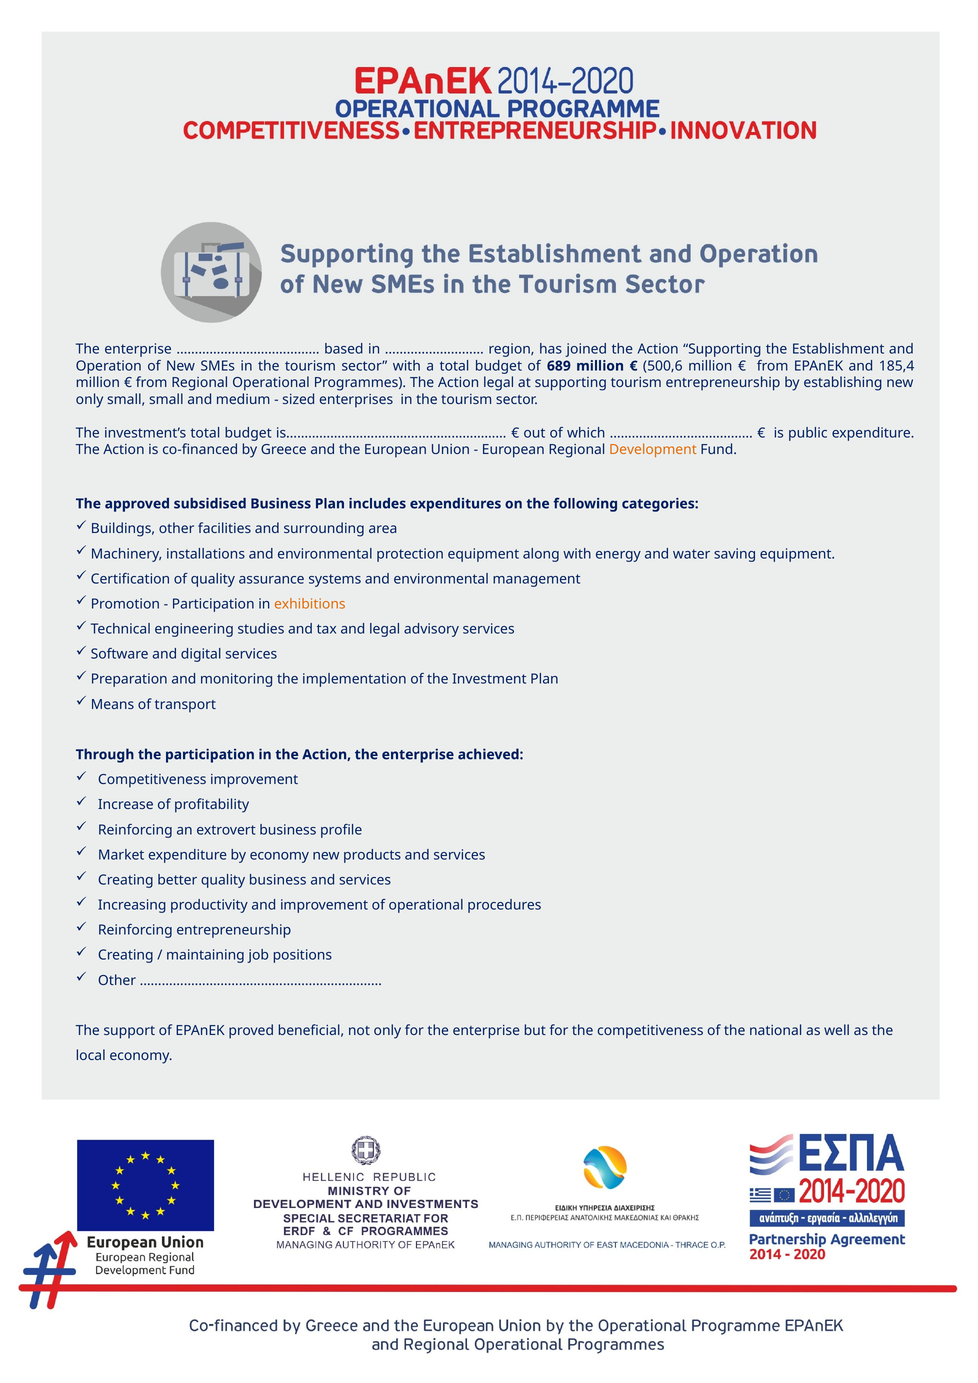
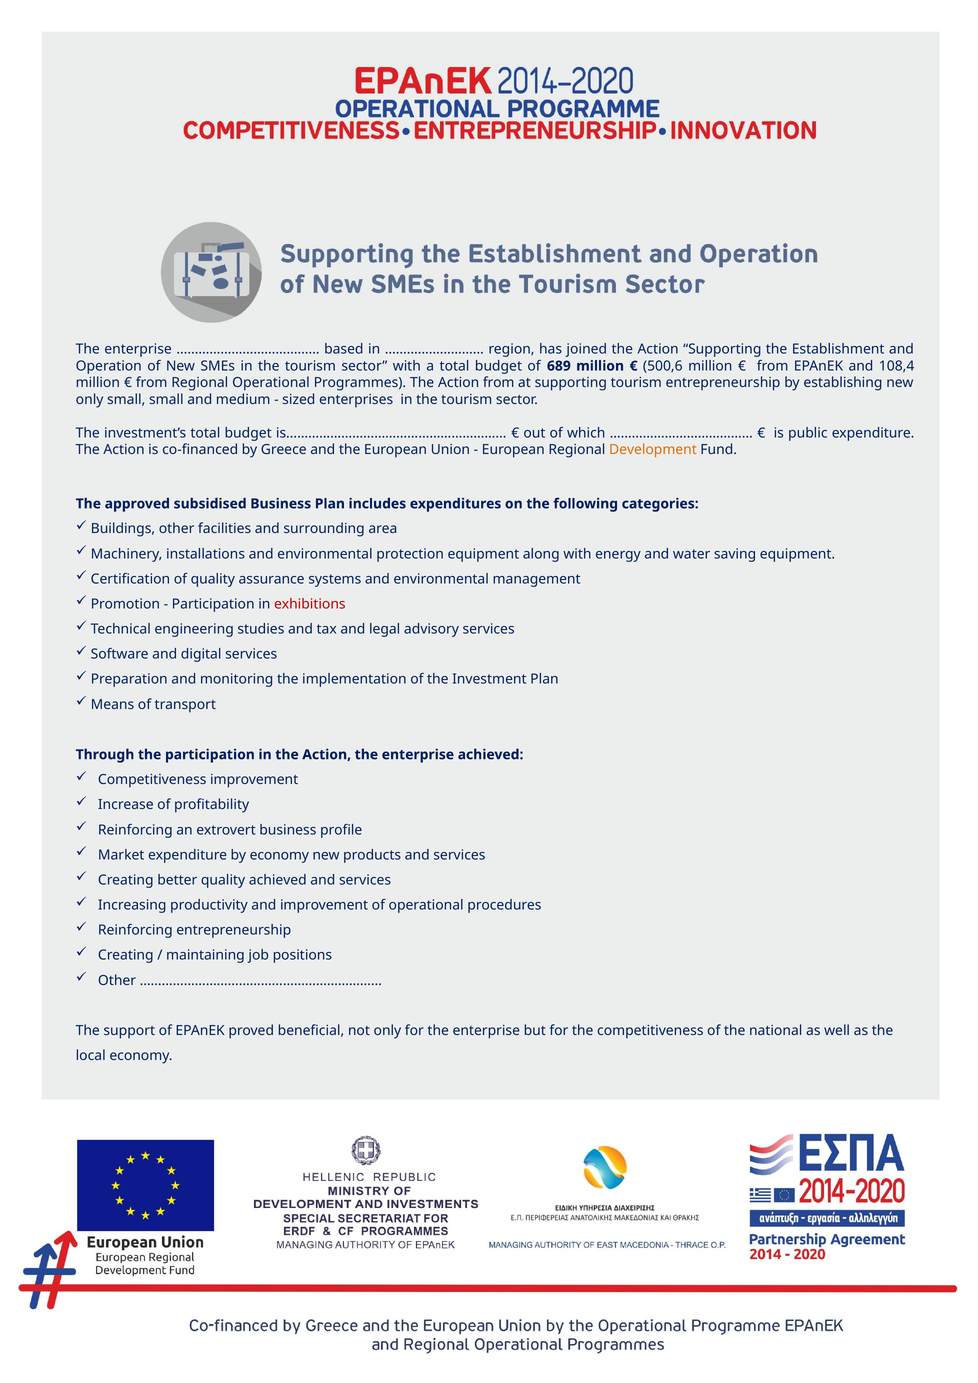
185,4: 185,4 -> 108,4 (897, 366)
Action legal: legal -> from (499, 383)
exhibitions colour: orange -> red (310, 604)
quality business: business -> achieved (278, 880)
